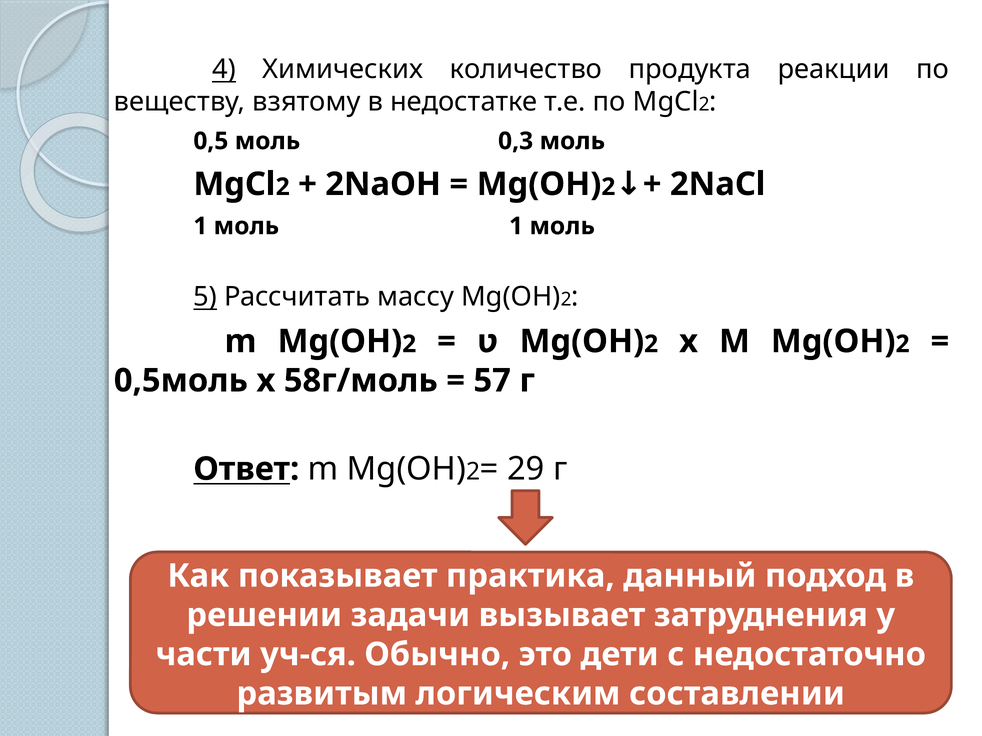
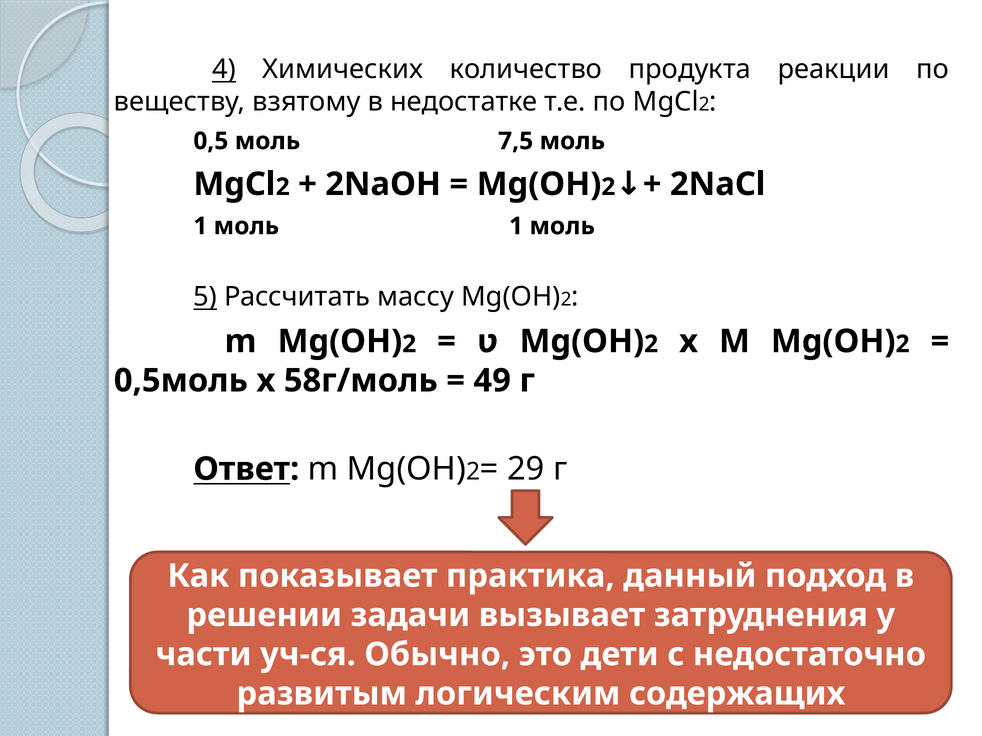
0,3: 0,3 -> 7,5 (516, 141)
57: 57 -> 49 (492, 381)
составлении: составлении -> содержащих (737, 694)
